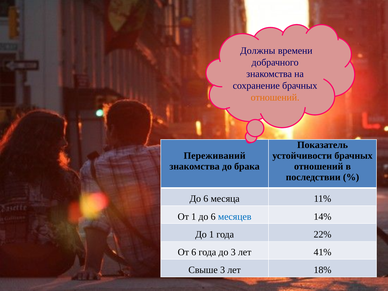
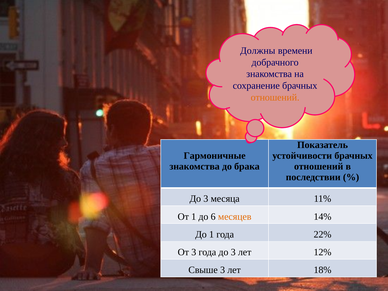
Переживаний: Переживаний -> Гармоничные (215, 156)
6: 6 -> 3 (206, 199)
месяцев colour: blue -> orange (235, 217)
От 6: 6 -> 3 (194, 252)
41%: 41% -> 12% (323, 252)
